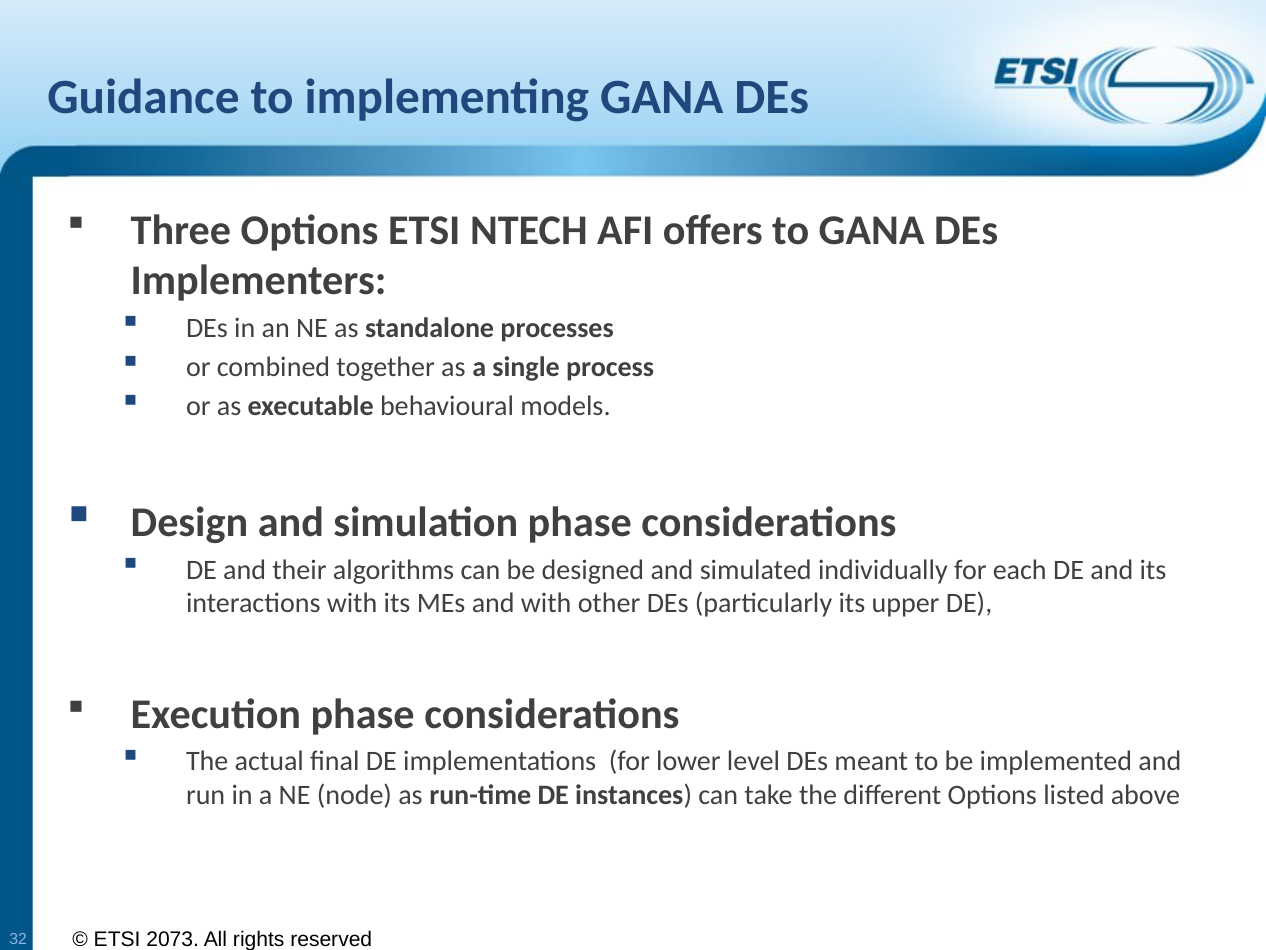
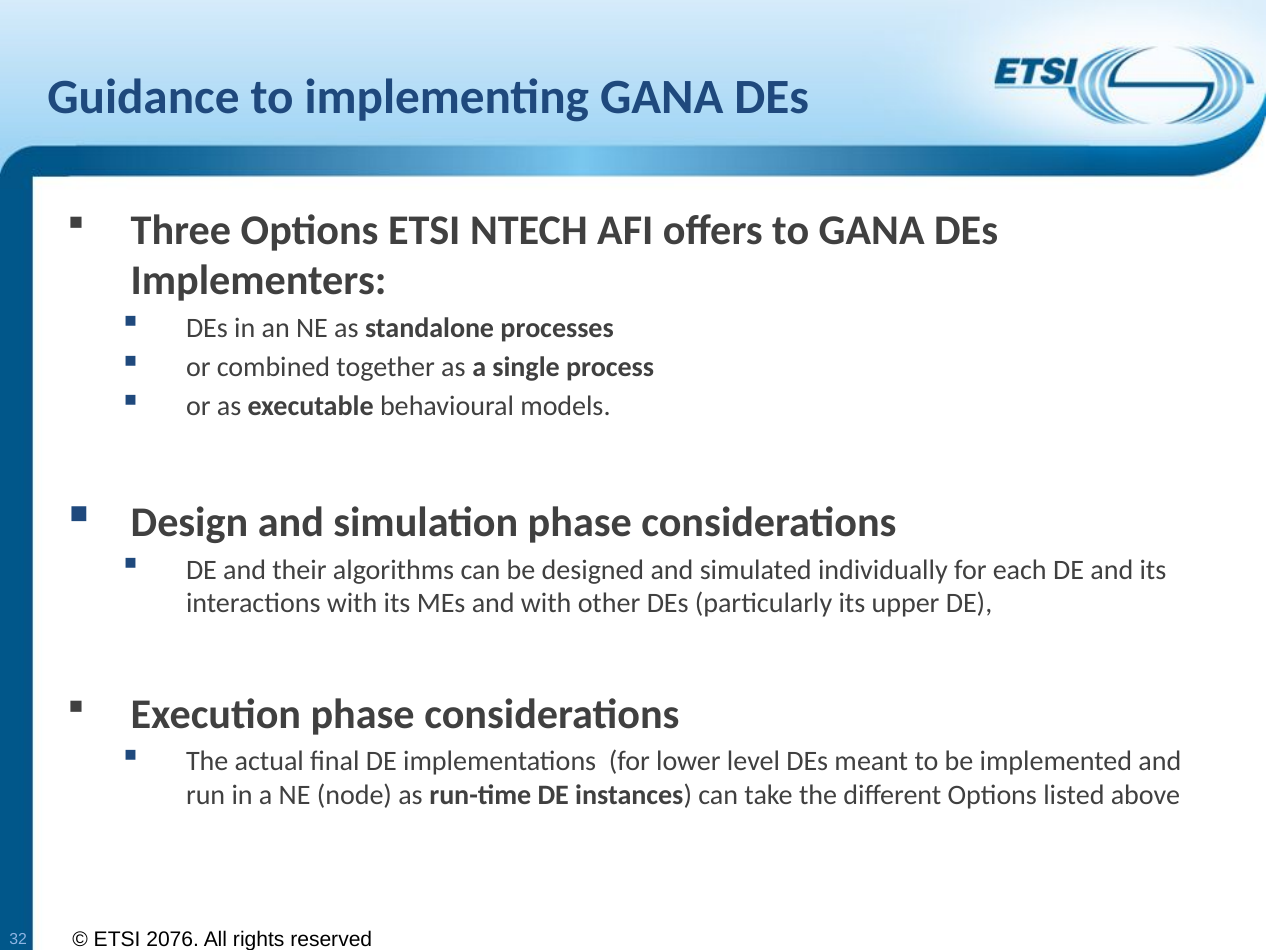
2073: 2073 -> 2076 (173, 939)
